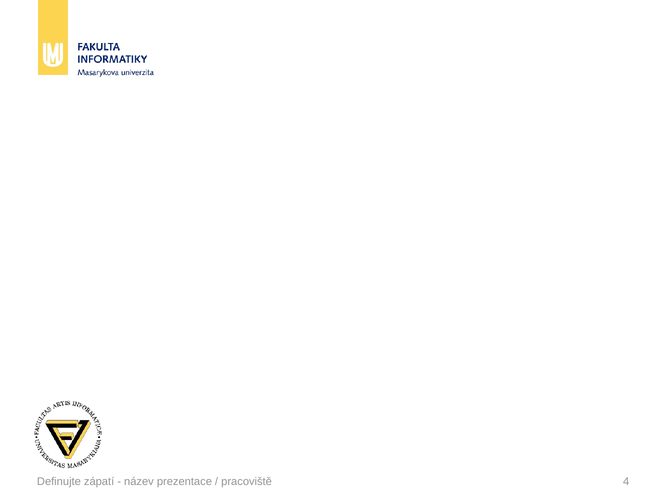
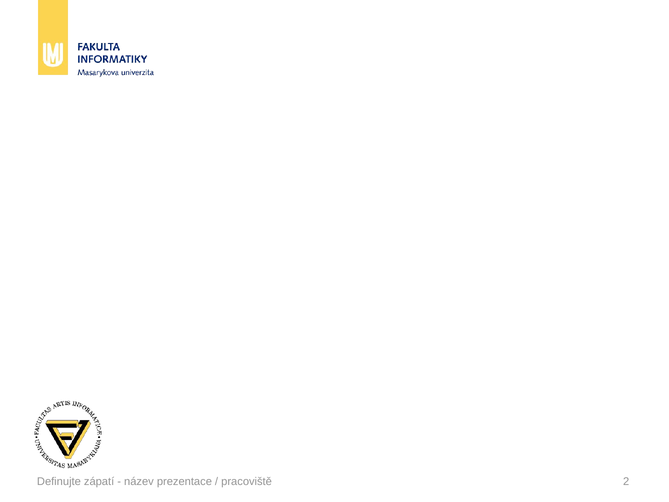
4: 4 -> 2 (626, 481)
